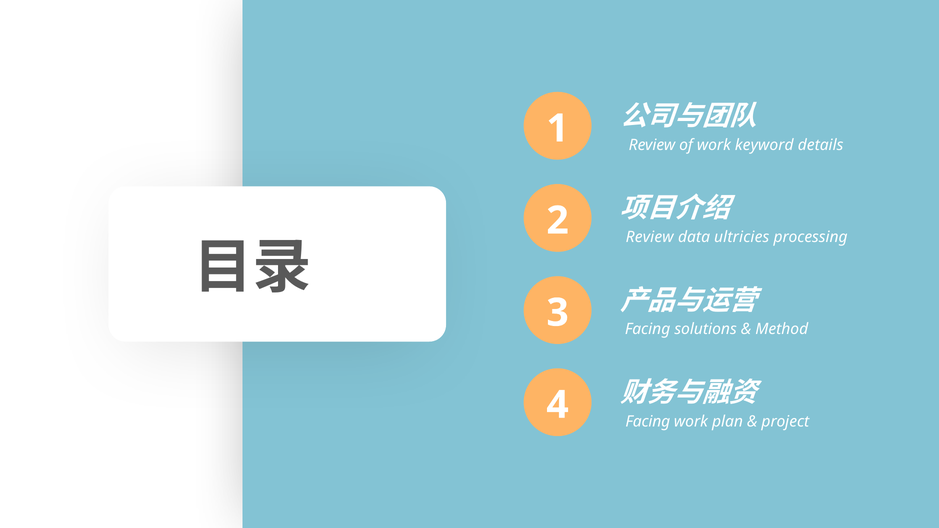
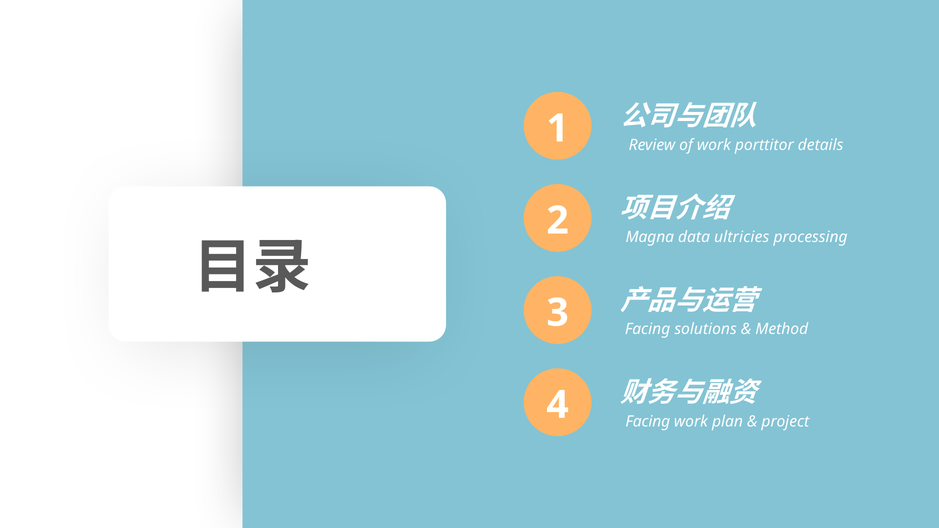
keyword: keyword -> porttitor (764, 145)
Review: Review -> Magna (650, 237)
